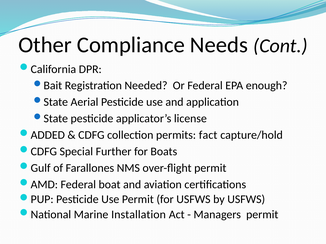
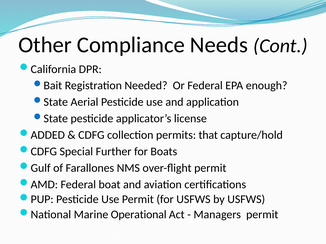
fact: fact -> that (208, 135)
Installation: Installation -> Operational (139, 215)
